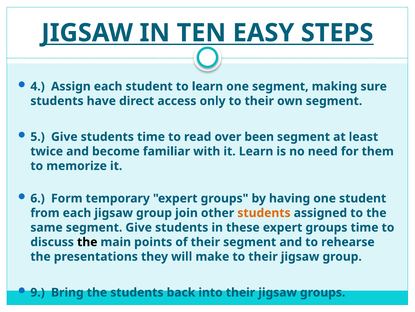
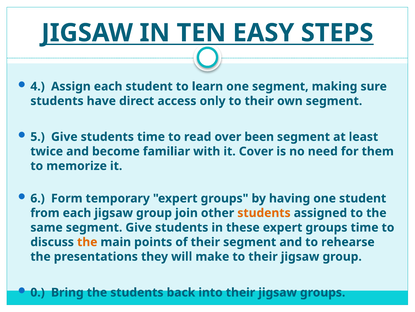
it Learn: Learn -> Cover (256, 151)
the colour: black -> orange (87, 242)
9: 9 -> 0 (38, 292)
